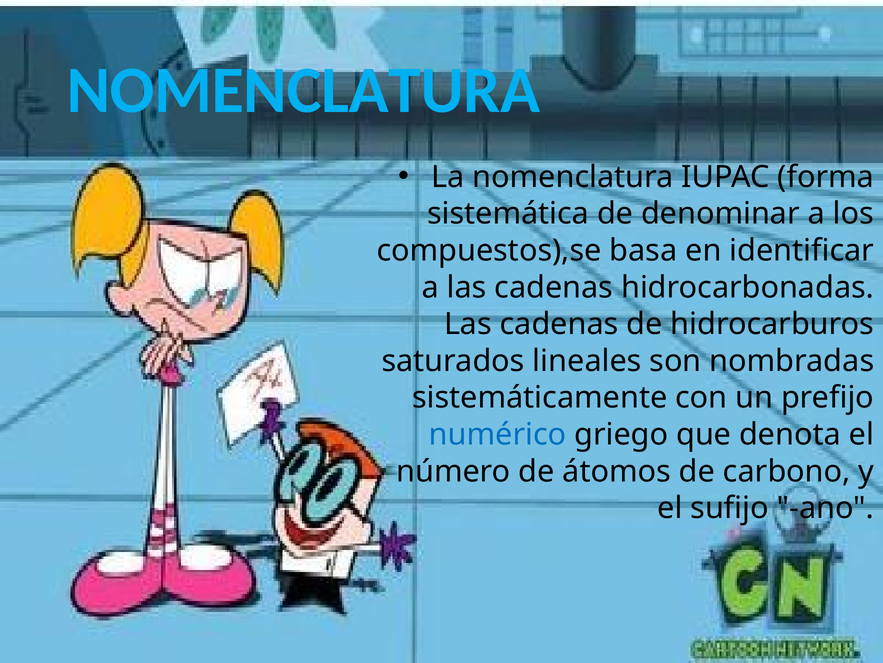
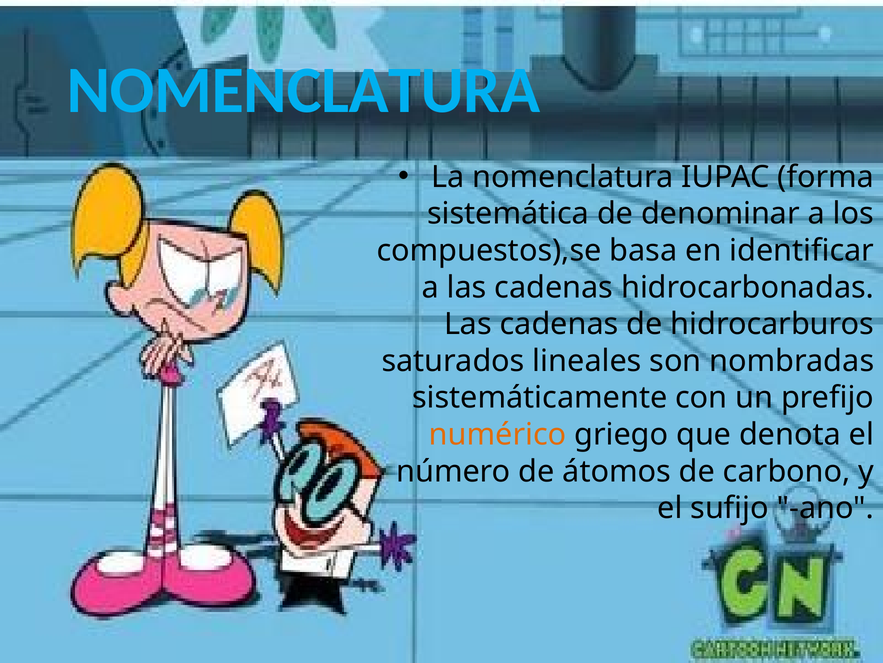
numérico colour: blue -> orange (498, 434)
